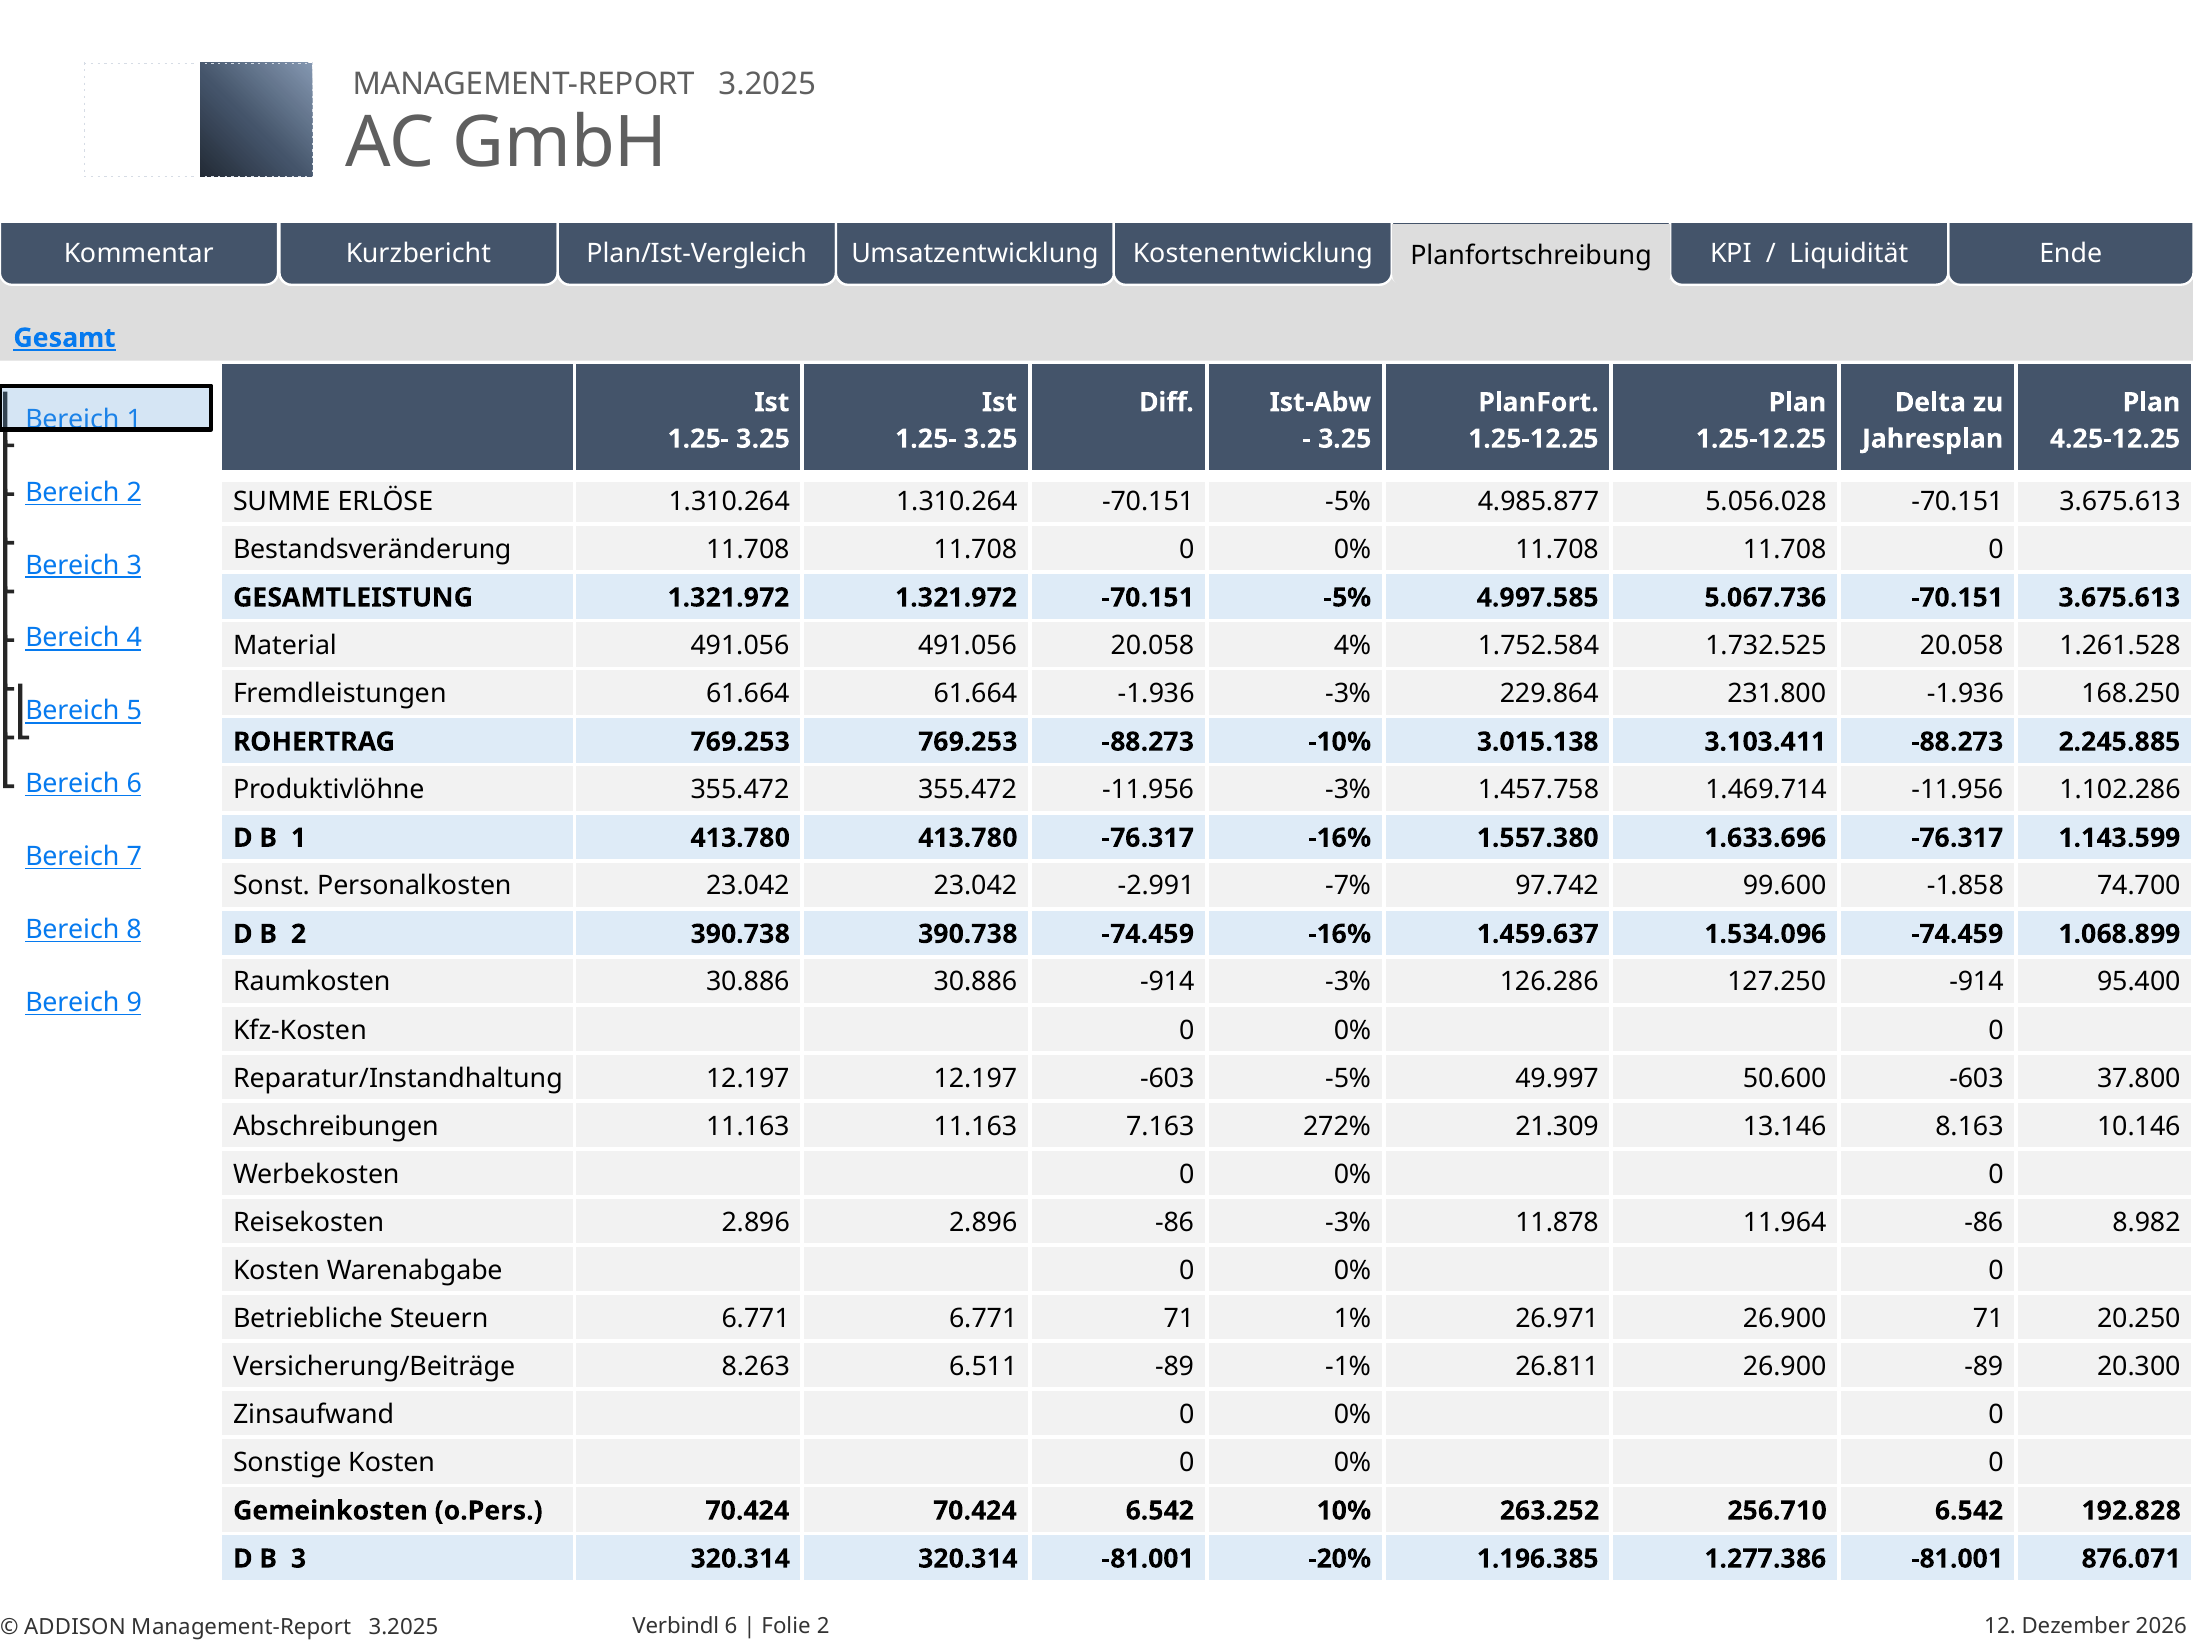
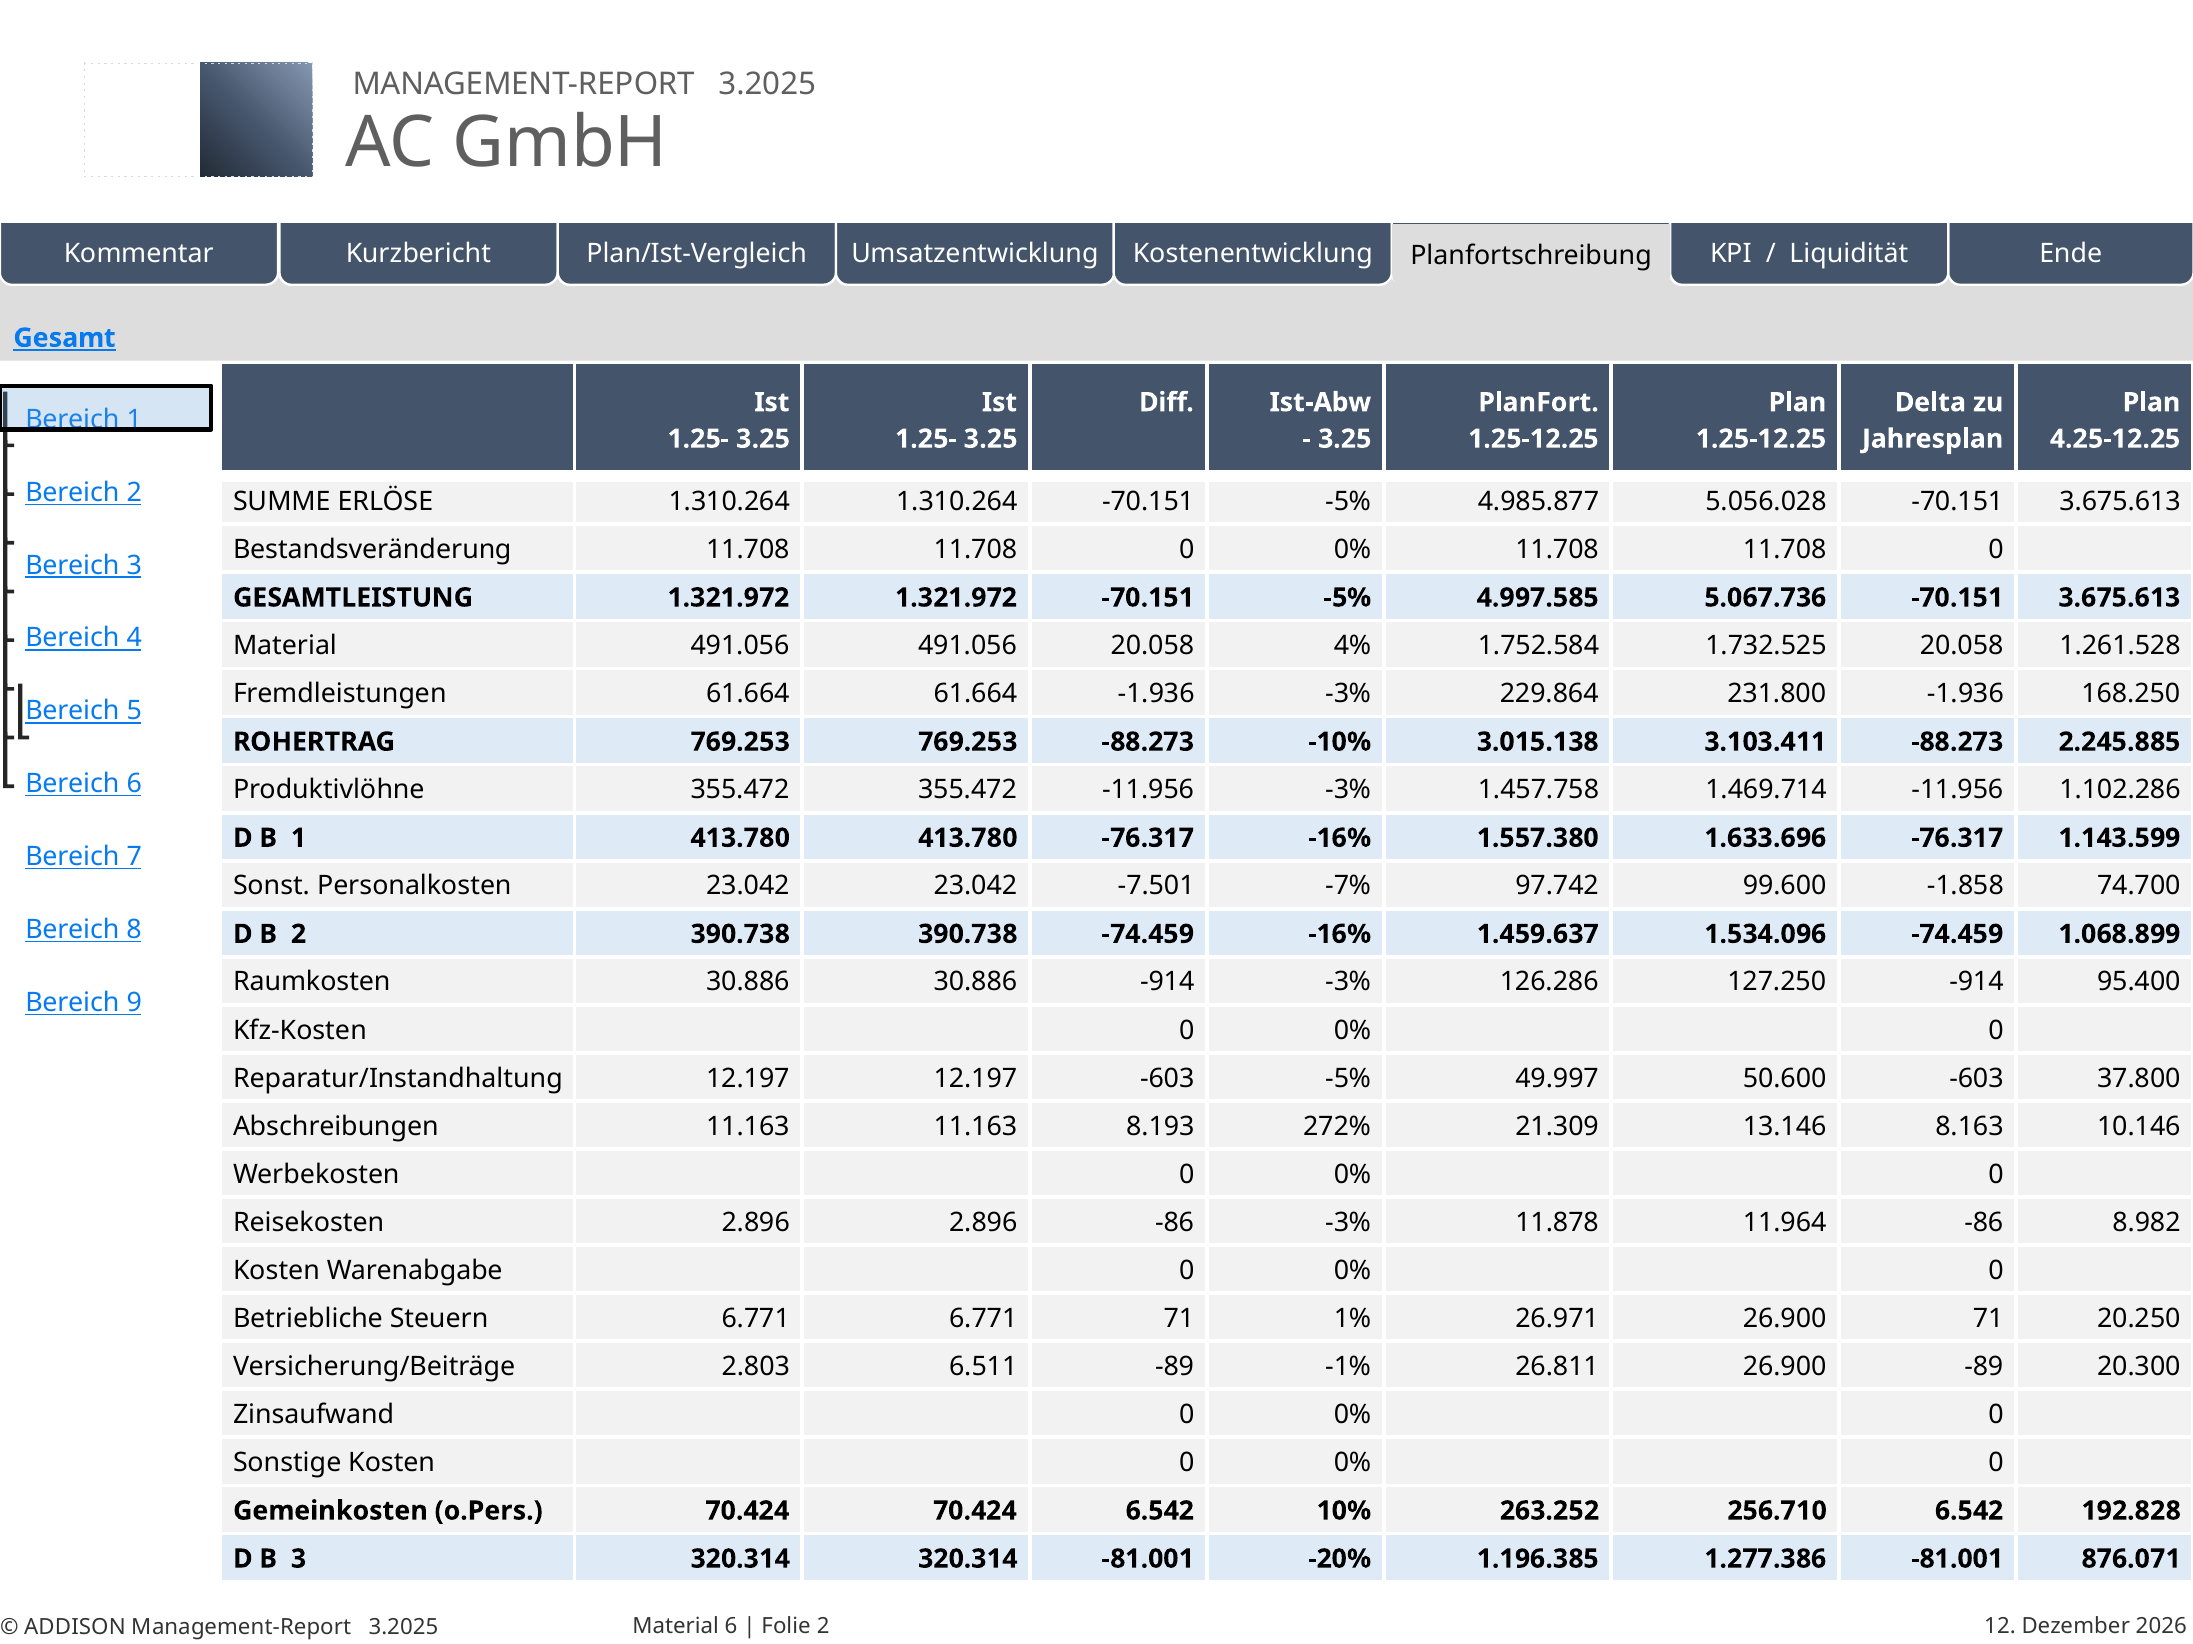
-2.991: -2.991 -> -7.501 (1156, 886)
7.163: 7.163 -> 8.193 (1160, 1126)
8.263: 8.263 -> 2.803 (756, 1366)
Verbindl: Verbindl -> Material (676, 1626)
